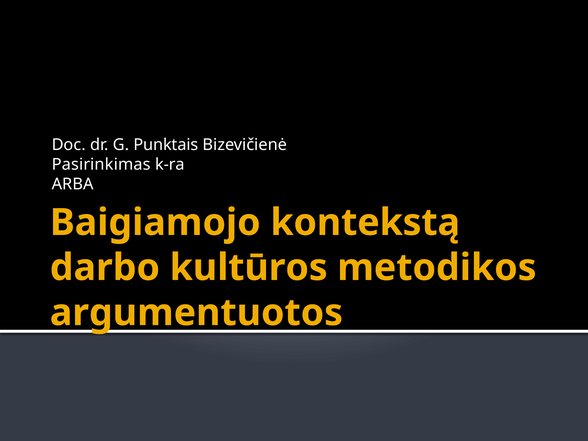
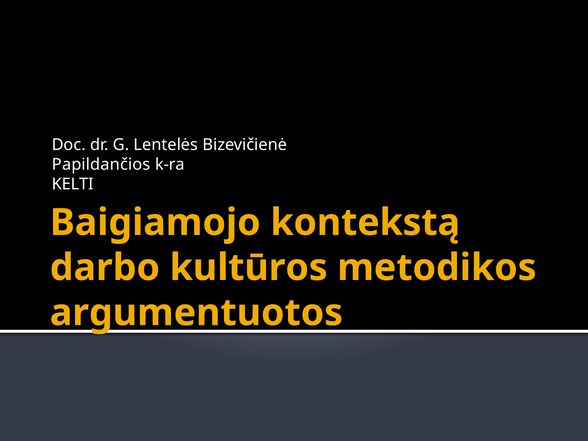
Punktais: Punktais -> Lentelės (166, 145)
Pasirinkimas: Pasirinkimas -> Papildančios (101, 164)
ARBA: ARBA -> KELTI (73, 184)
